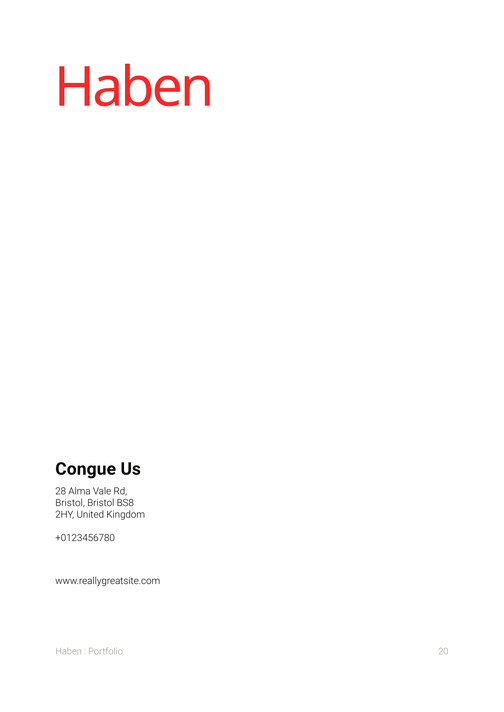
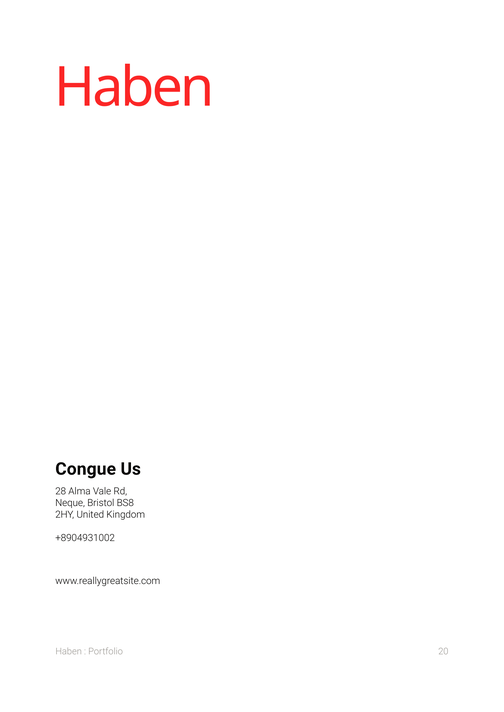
Bristol: Bristol -> Neque (70, 503)
+0123456780: +0123456780 -> +8904931002 (85, 539)
